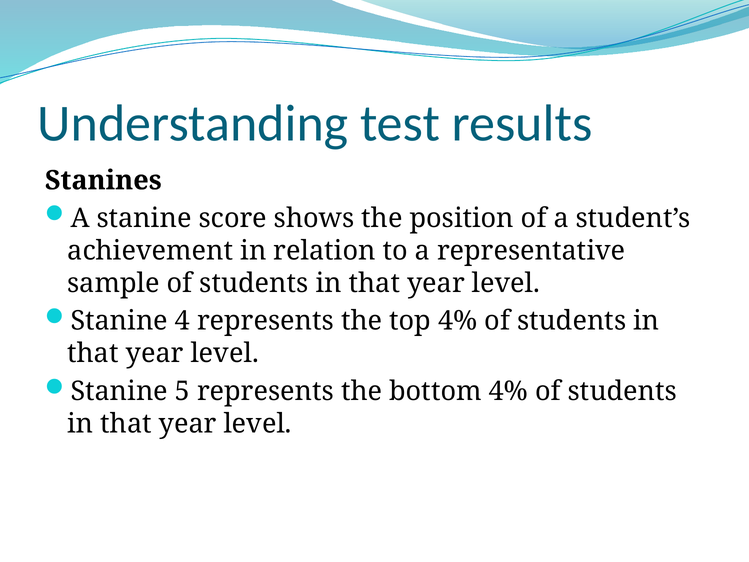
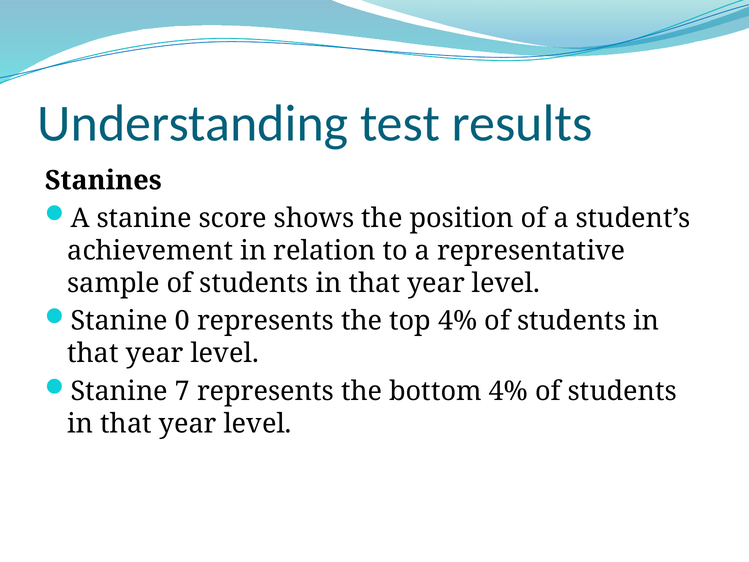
4: 4 -> 0 (183, 321)
5: 5 -> 7 (183, 391)
